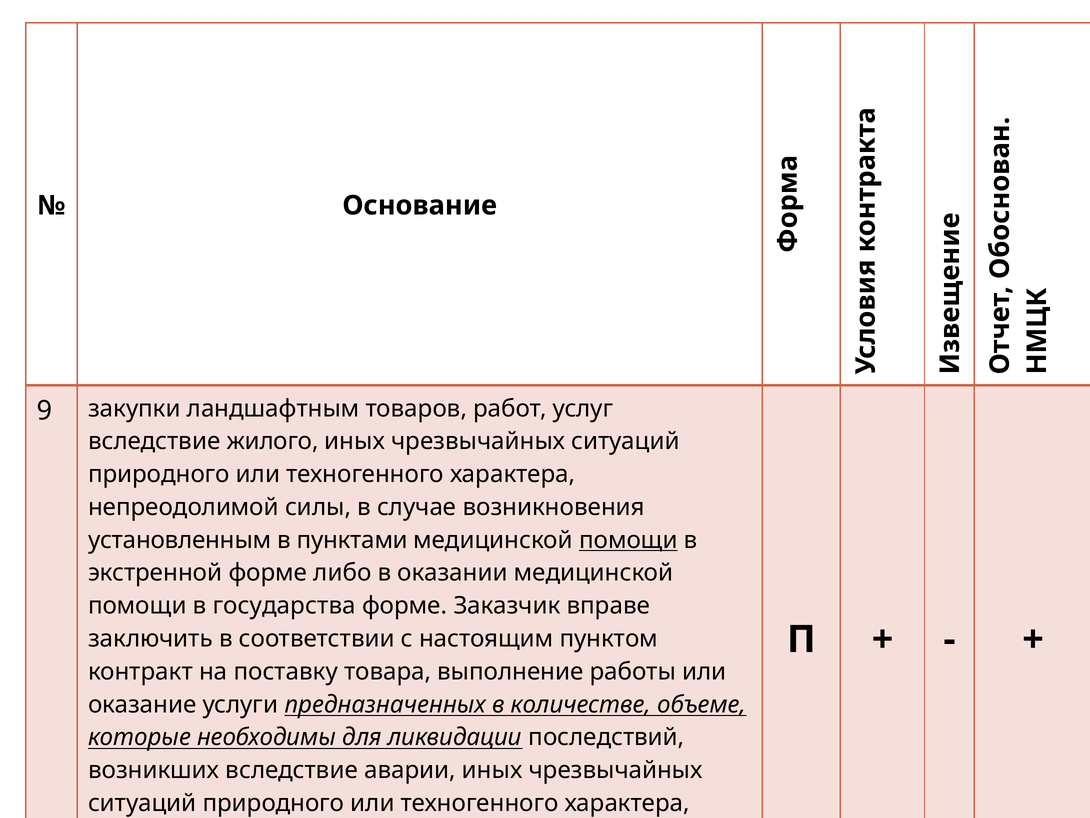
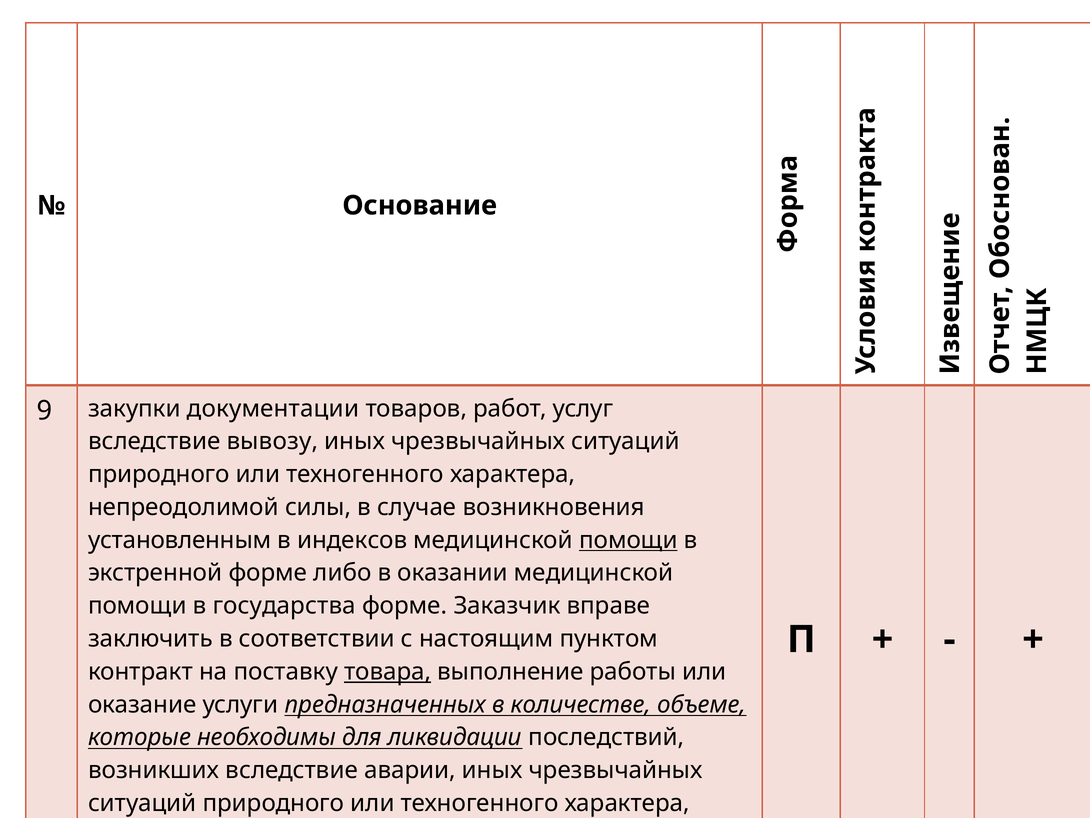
ландшафтным: ландшафтным -> документации (273, 408)
жилого: жилого -> вывозу (272, 441)
пунктами: пунктами -> индексов (352, 540)
товара underline: none -> present (388, 671)
